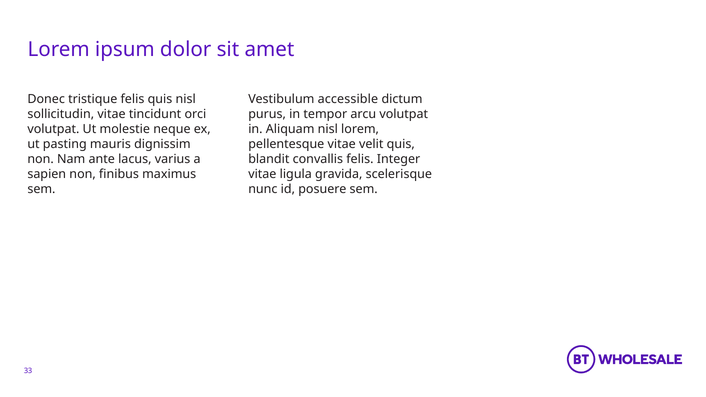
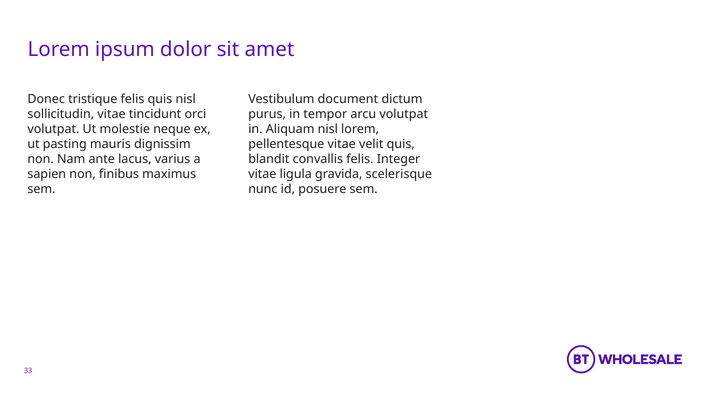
accessible: accessible -> document (348, 99)
